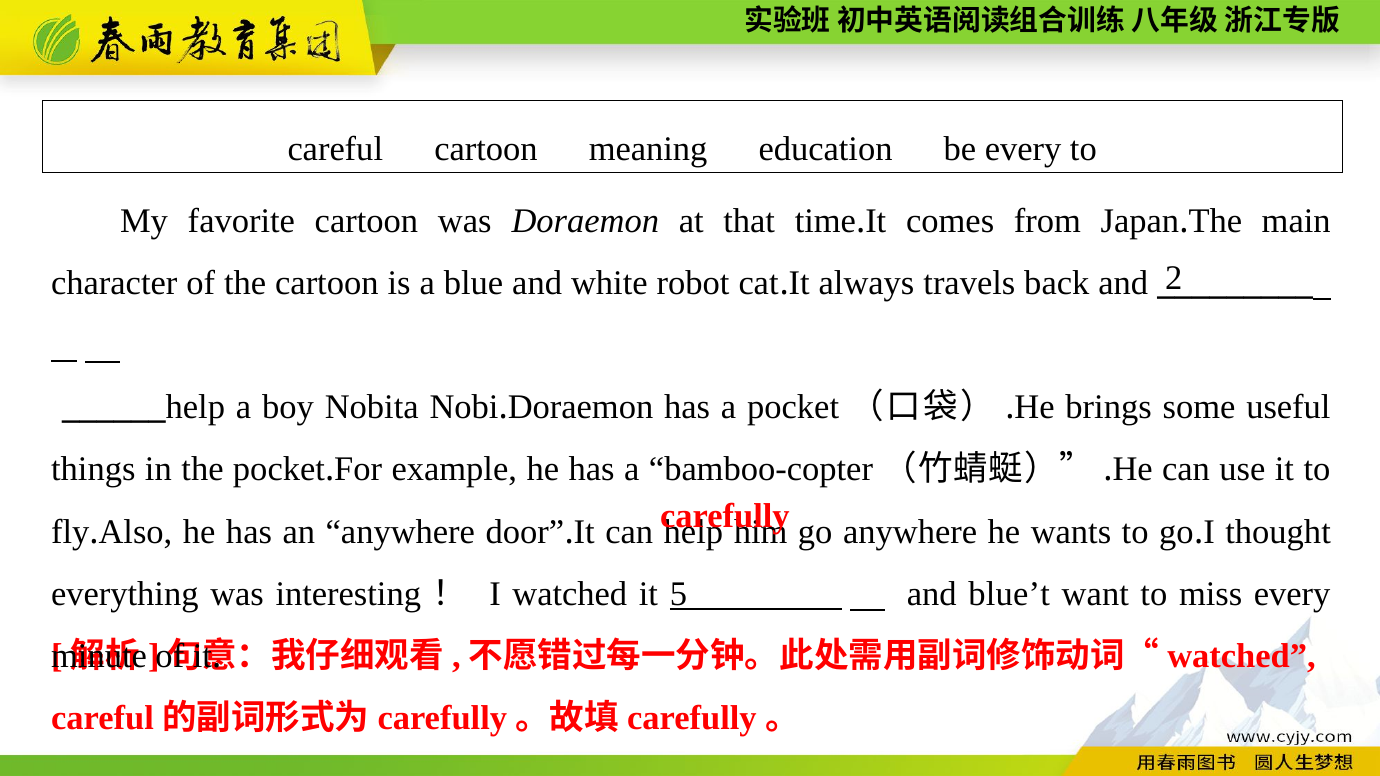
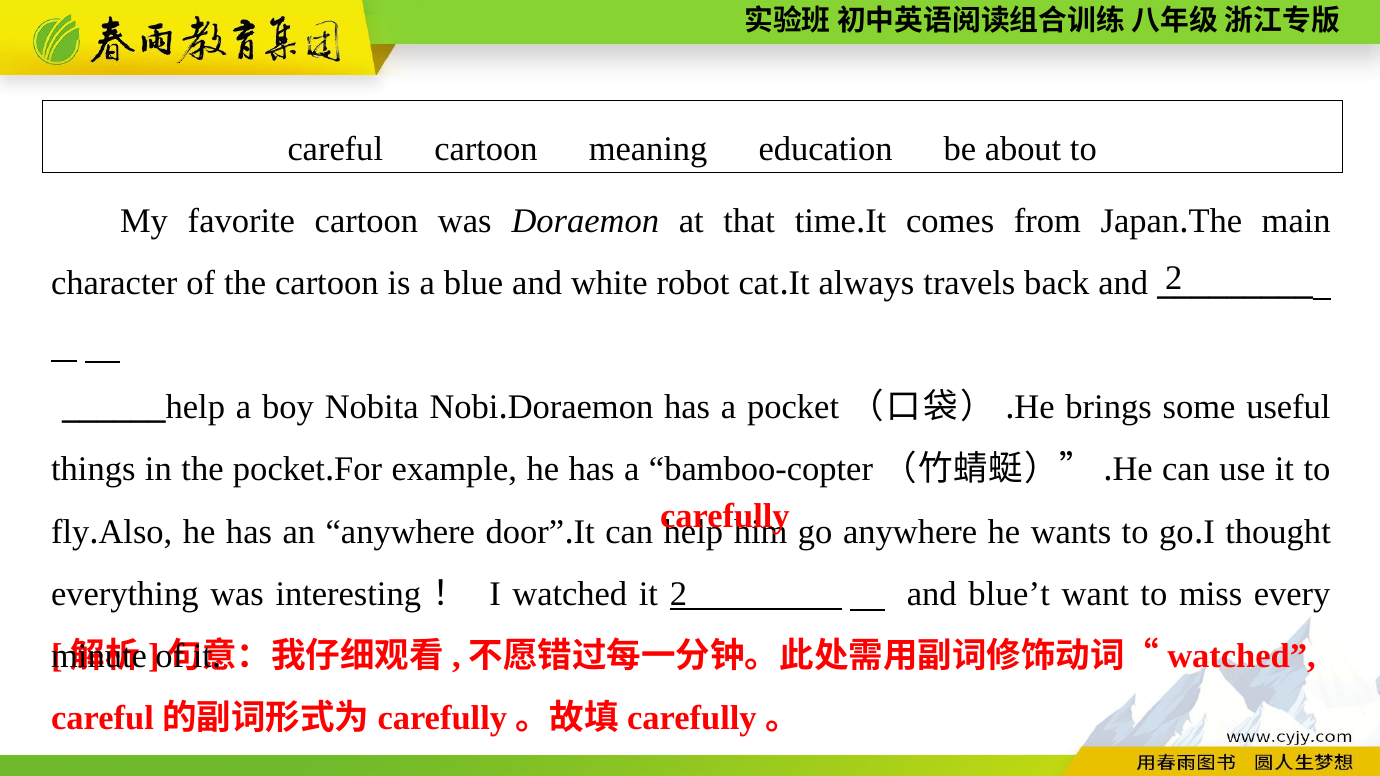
be every: every -> about (1023, 150)
it 5: 5 -> 2 (679, 594)
